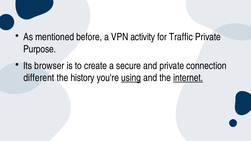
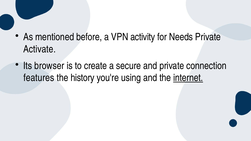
Traffic: Traffic -> Needs (181, 37)
Purpose: Purpose -> Activate (40, 49)
different: different -> features (39, 78)
using underline: present -> none (131, 78)
